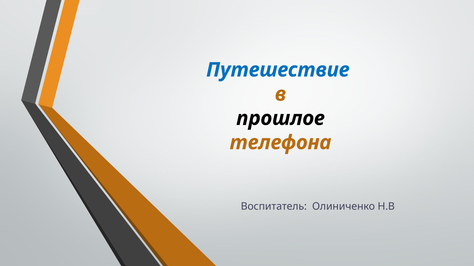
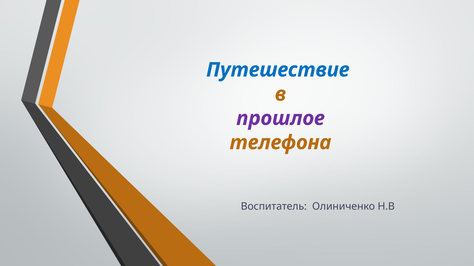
прошлое colour: black -> purple (280, 119)
